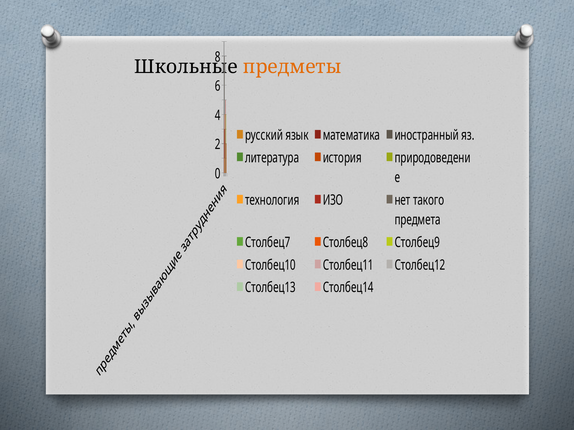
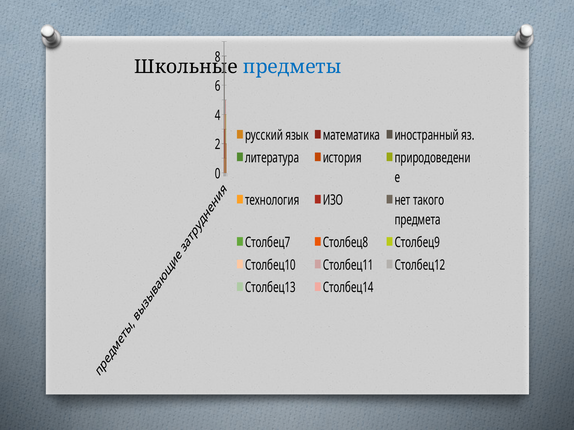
предметы colour: orange -> blue (292, 67)
